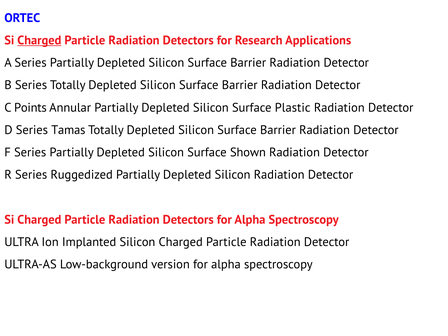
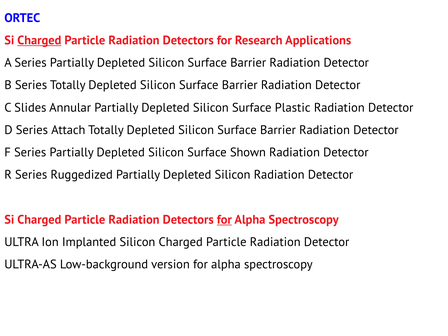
Points: Points -> Slides (30, 108)
Tamas: Tamas -> Attach (68, 130)
for underline: none -> present (224, 220)
